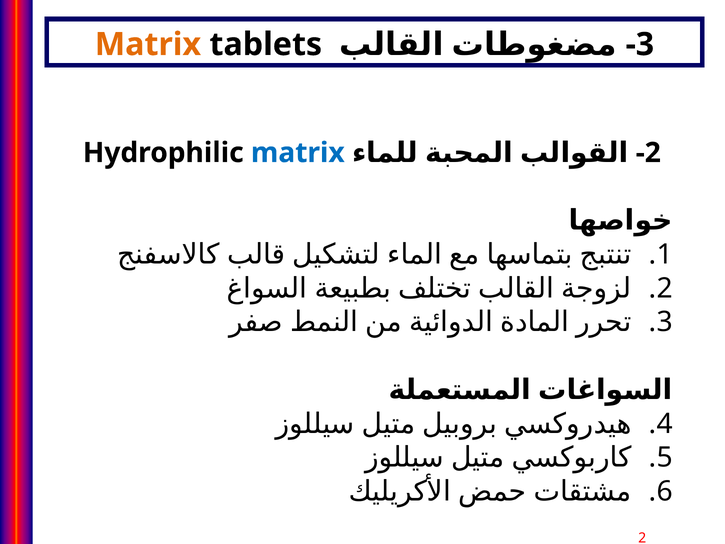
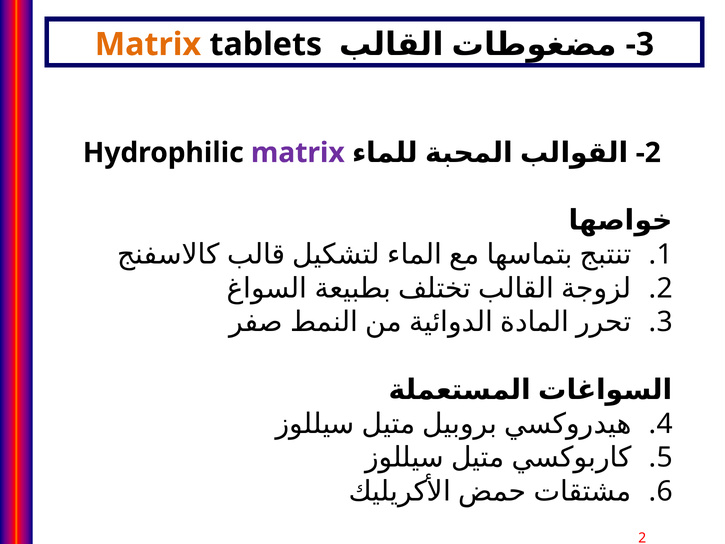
matrix colour: blue -> purple (298, 153)
